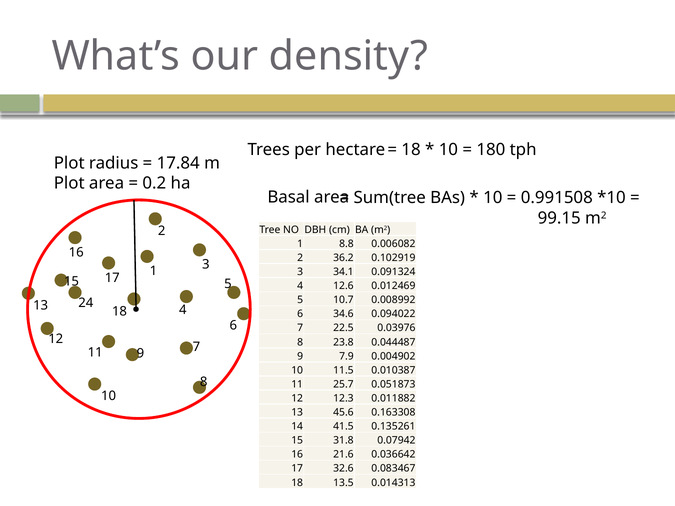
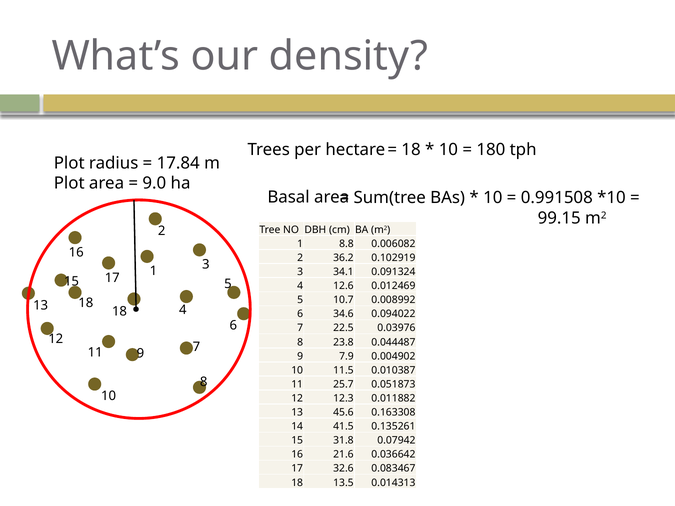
0.2: 0.2 -> 9.0 (154, 183)
13 24: 24 -> 18 (86, 303)
